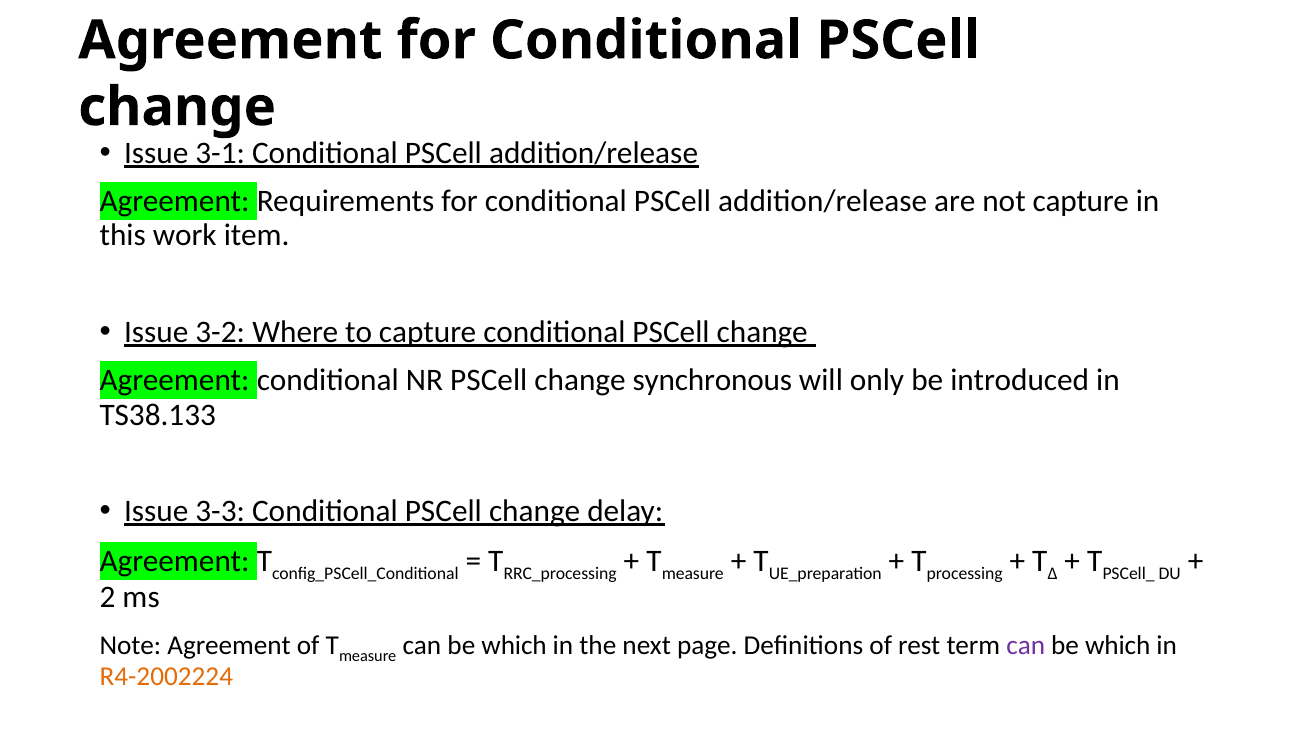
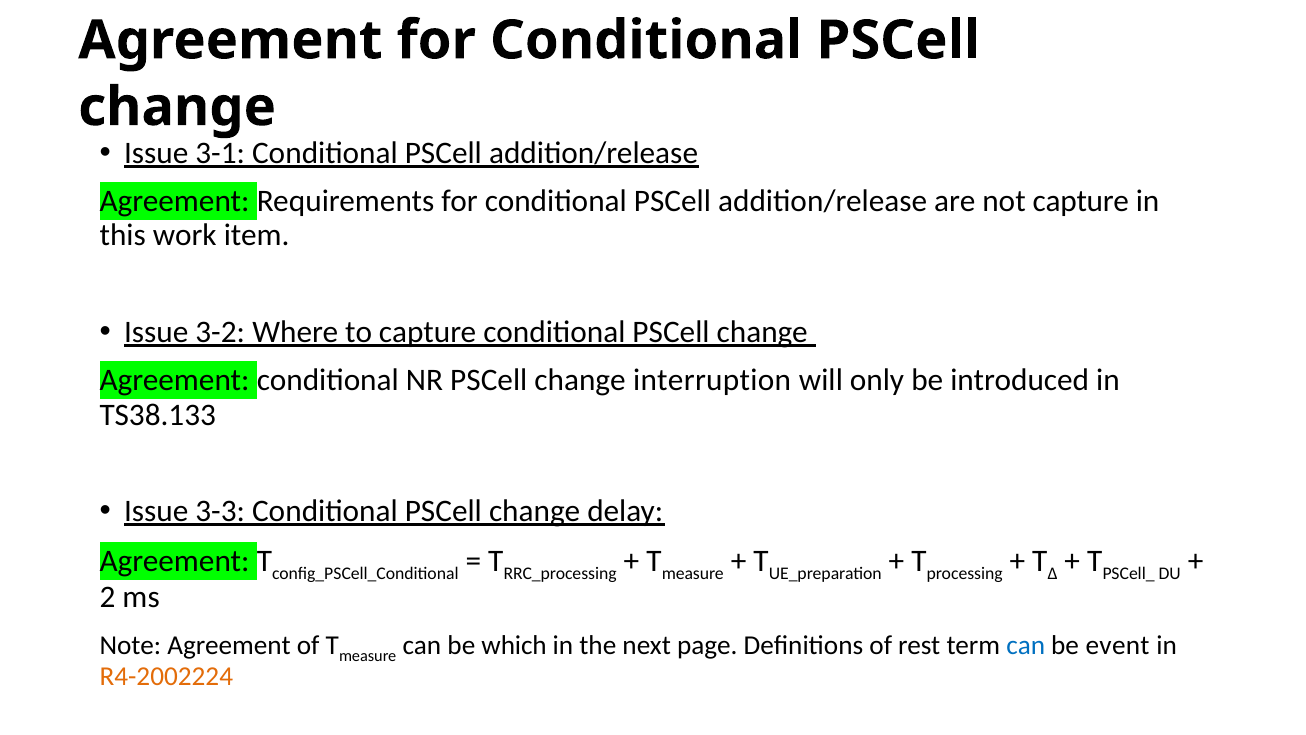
synchronous: synchronous -> interruption (712, 380)
can colour: purple -> blue (1026, 645)
which: which -> event (1118, 645)
